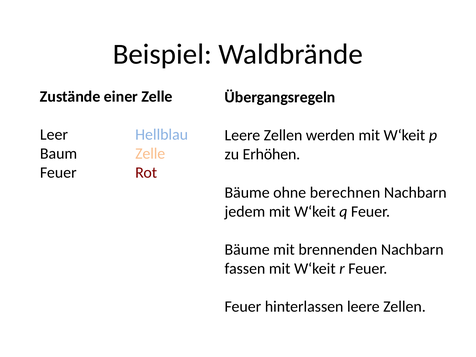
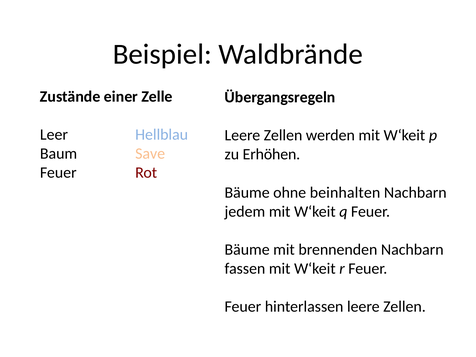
Baum Zelle: Zelle -> Save (150, 154)
berechnen: berechnen -> beinhalten (345, 192)
